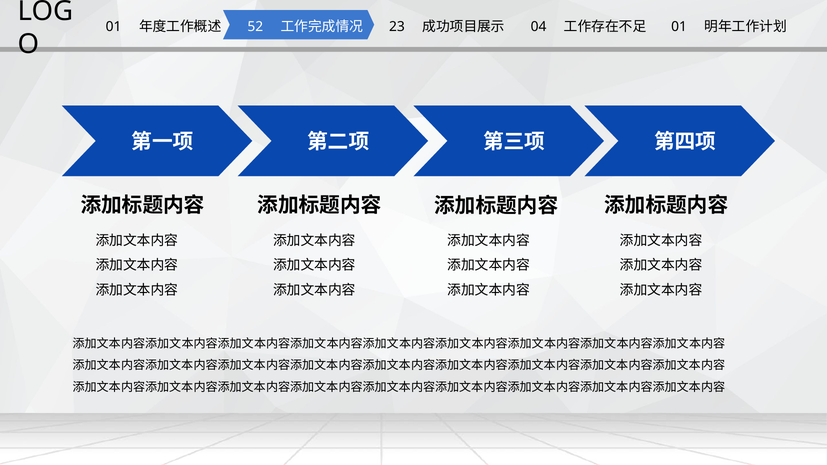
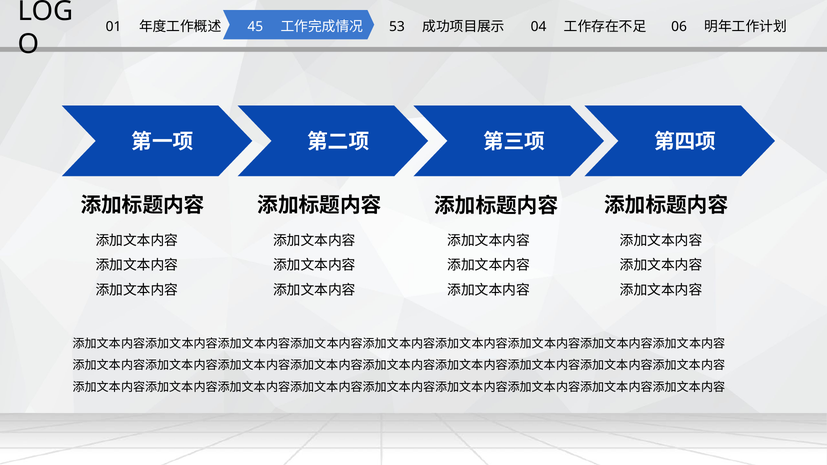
52: 52 -> 45 (255, 27)
23: 23 -> 53 (397, 27)
01: 01 -> 06 (679, 27)
